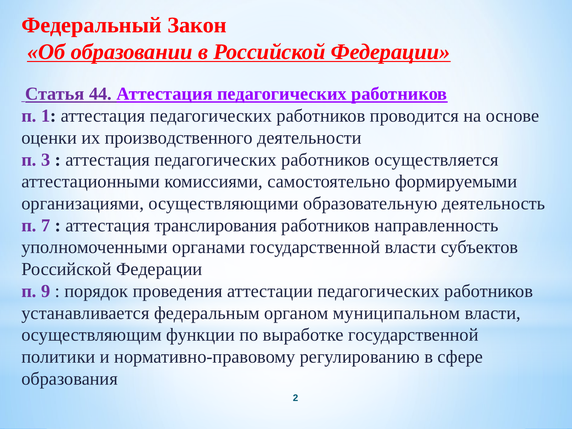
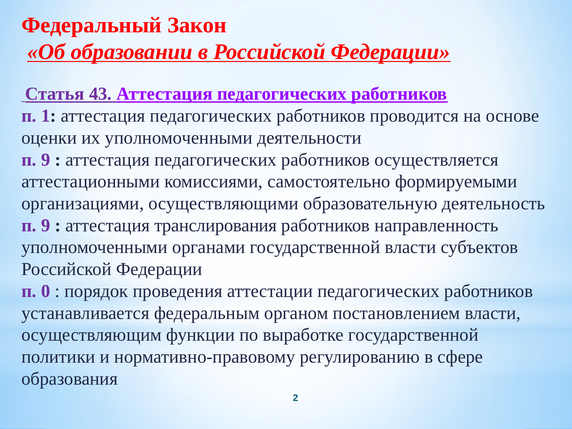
44: 44 -> 43 (100, 94)
их производственного: производственного -> уполномоченными (179, 138)
3: 3 -> 9 (46, 160)
7: 7 -> 9 (46, 225)
9: 9 -> 0 (46, 291)
муниципальном: муниципальном -> постановлением (396, 313)
